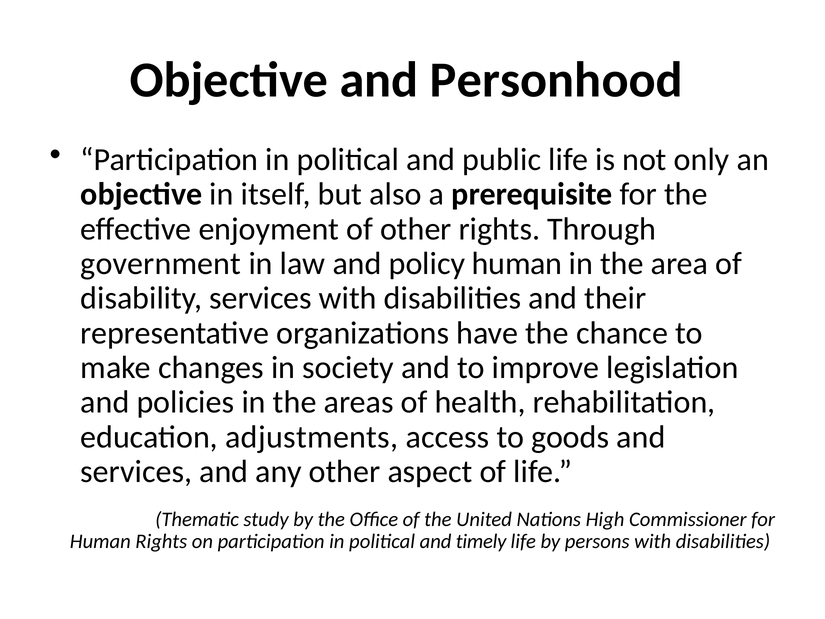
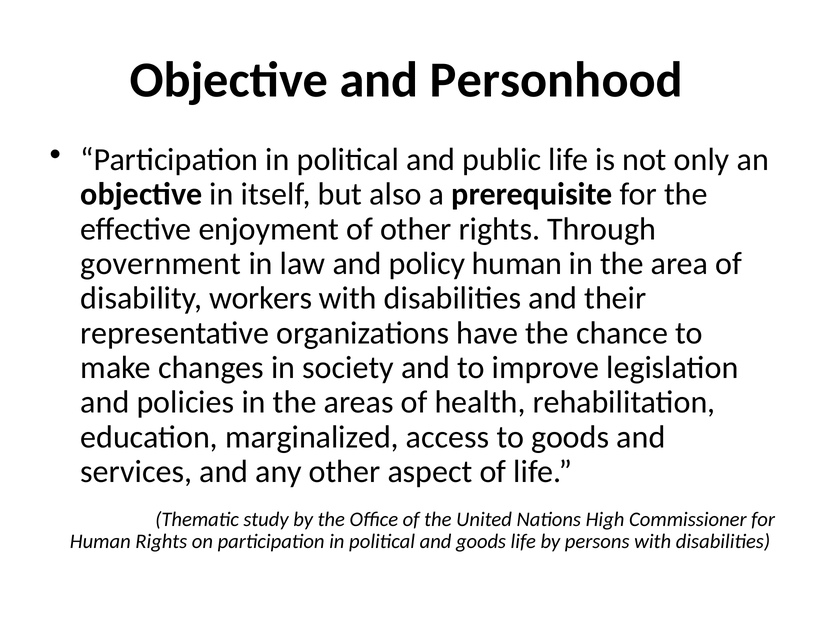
disability services: services -> workers (261, 298)
adjustments: adjustments -> marginalized (312, 437)
and timely: timely -> goods (481, 541)
